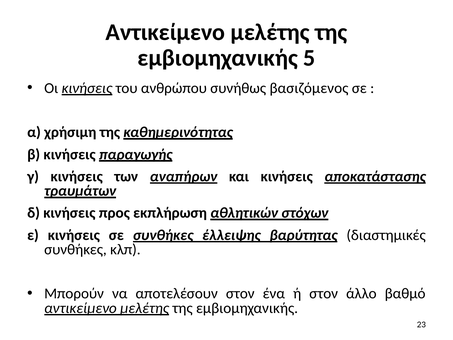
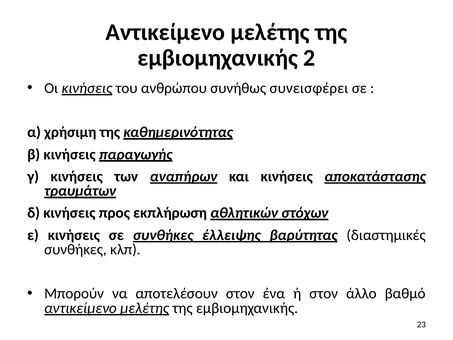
5: 5 -> 2 (309, 58)
βασιζόμενος: βασιζόμενος -> συνεισφέρει (309, 88)
